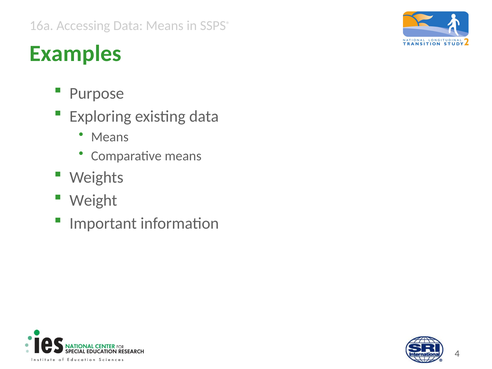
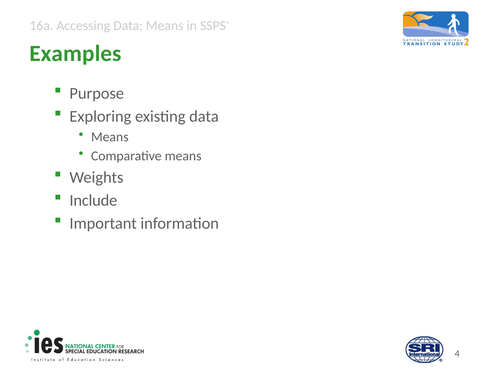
Weight: Weight -> Include (93, 200)
